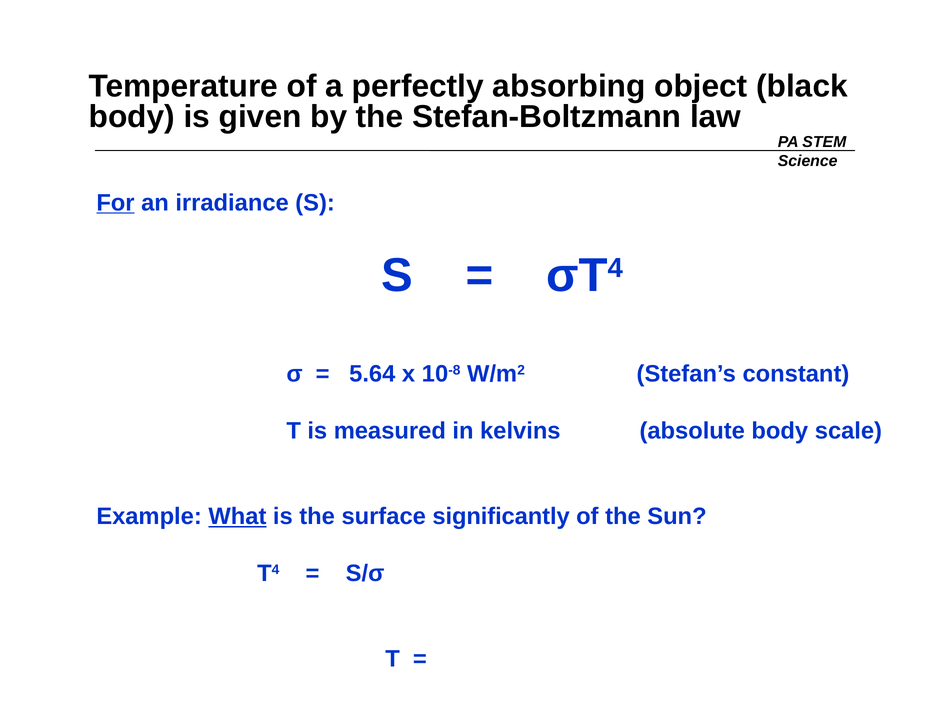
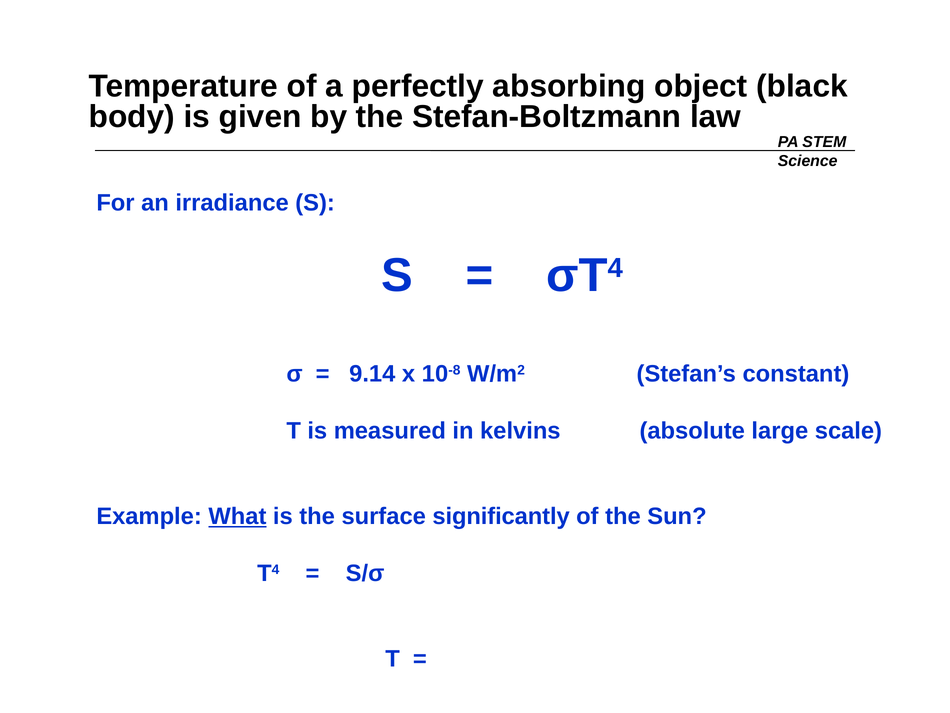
For underline: present -> none (115, 203)
5.64: 5.64 -> 9.14 (372, 374)
absolute body: body -> large (780, 431)
